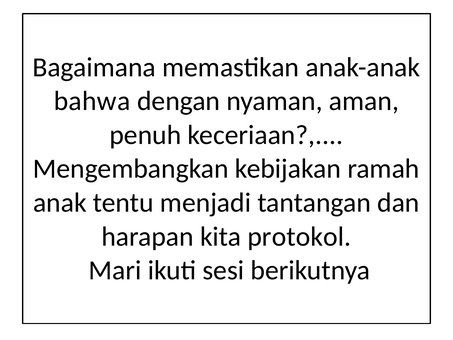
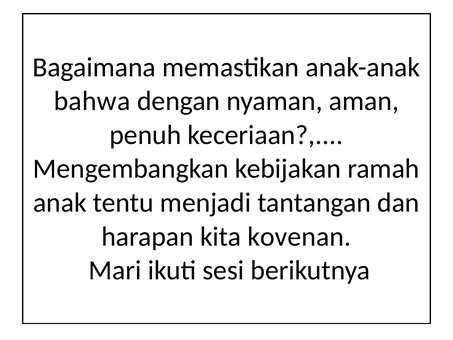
protokol: protokol -> kovenan (299, 236)
